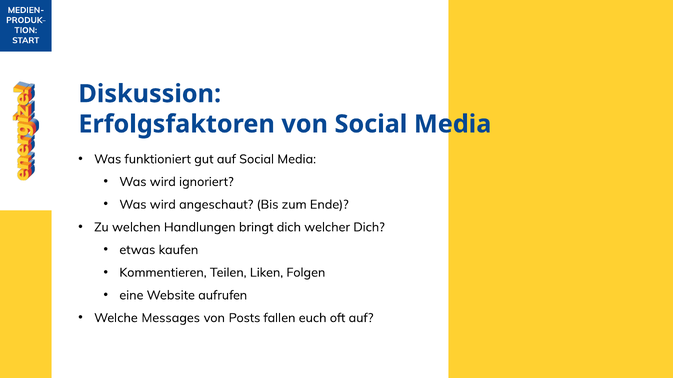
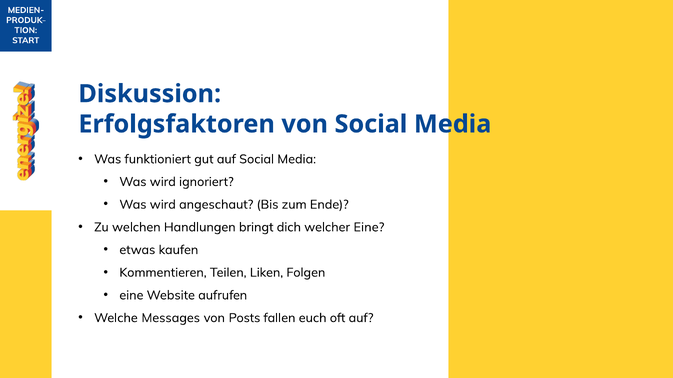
welcher Dich: Dich -> Eine (369, 228)
